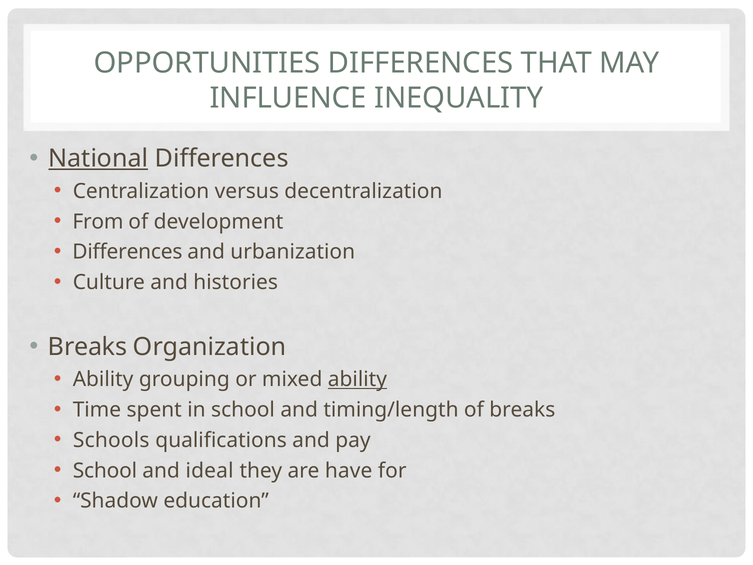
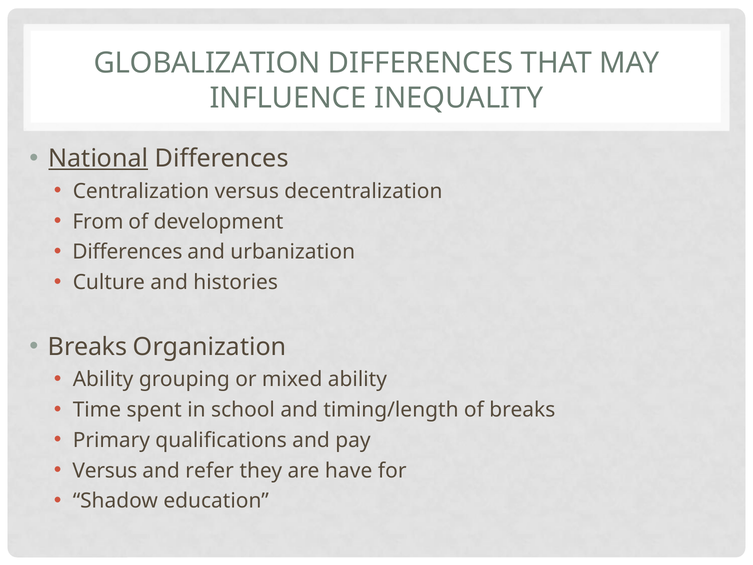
OPPORTUNITIES: OPPORTUNITIES -> GLOBALIZATION (207, 63)
ability underline: present -> none (357, 379)
Schools: Schools -> Primary (111, 440)
School: School -> Versus (105, 470)
ideal: ideal -> refer (210, 470)
